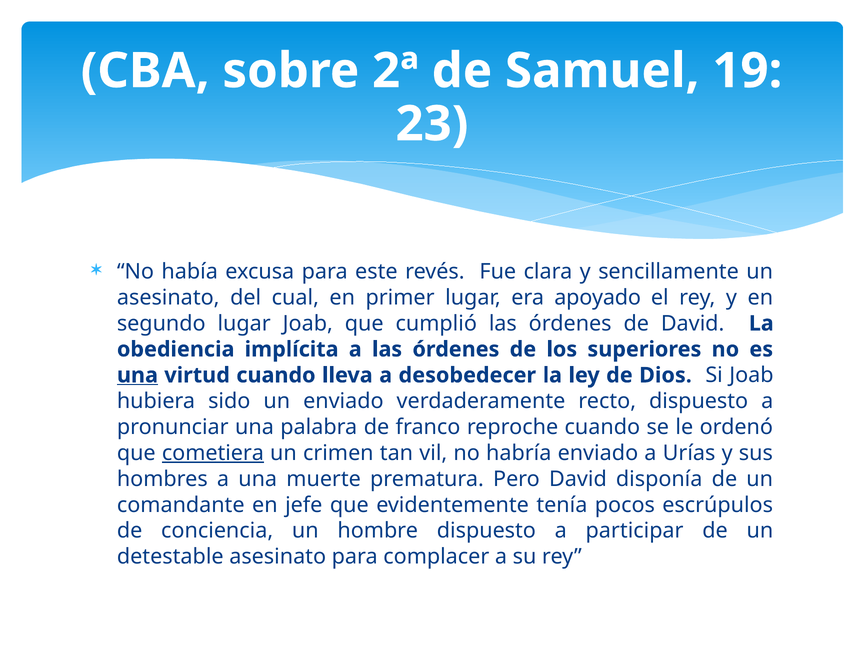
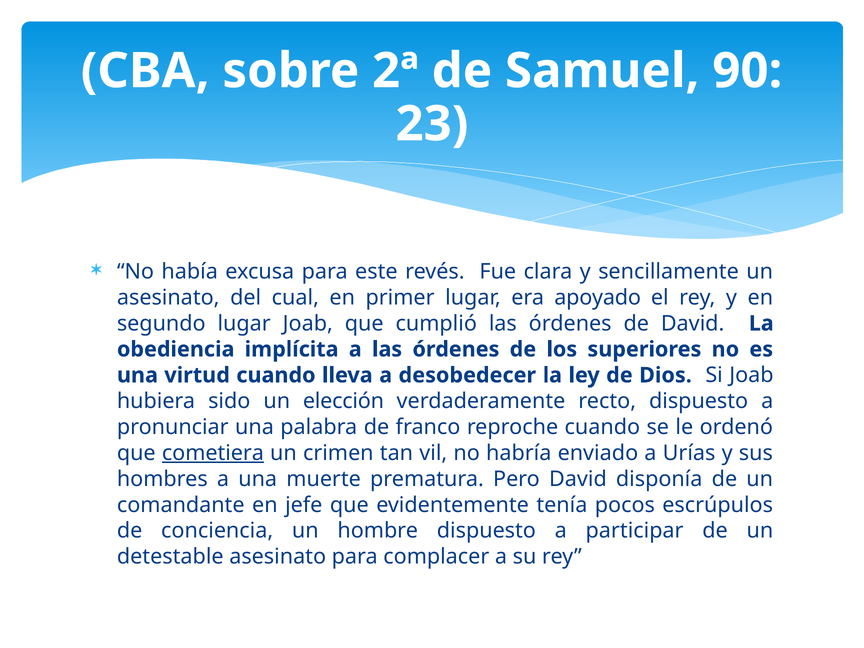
19: 19 -> 90 (747, 71)
una underline: present -> none (137, 375)
un enviado: enviado -> elección (343, 401)
